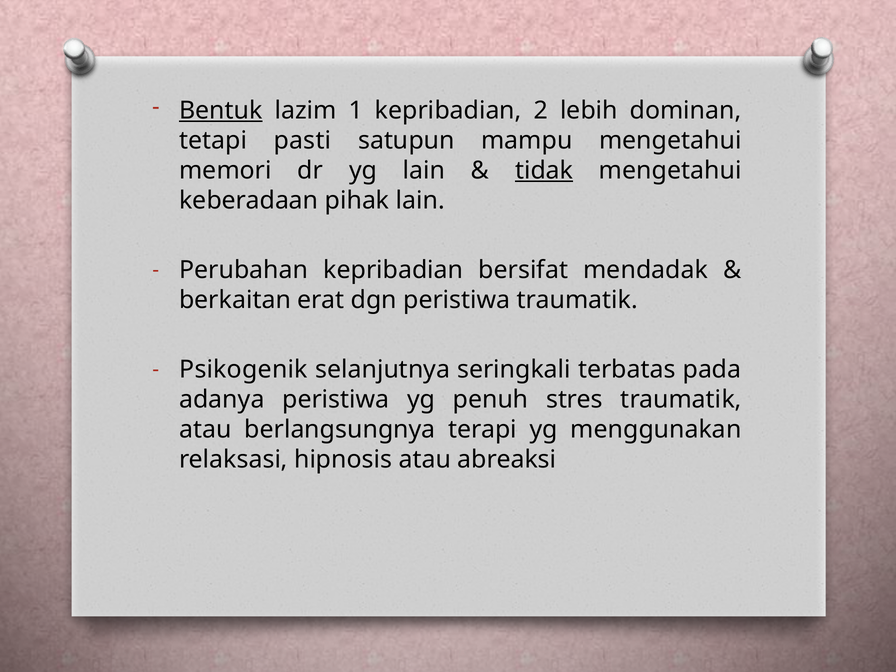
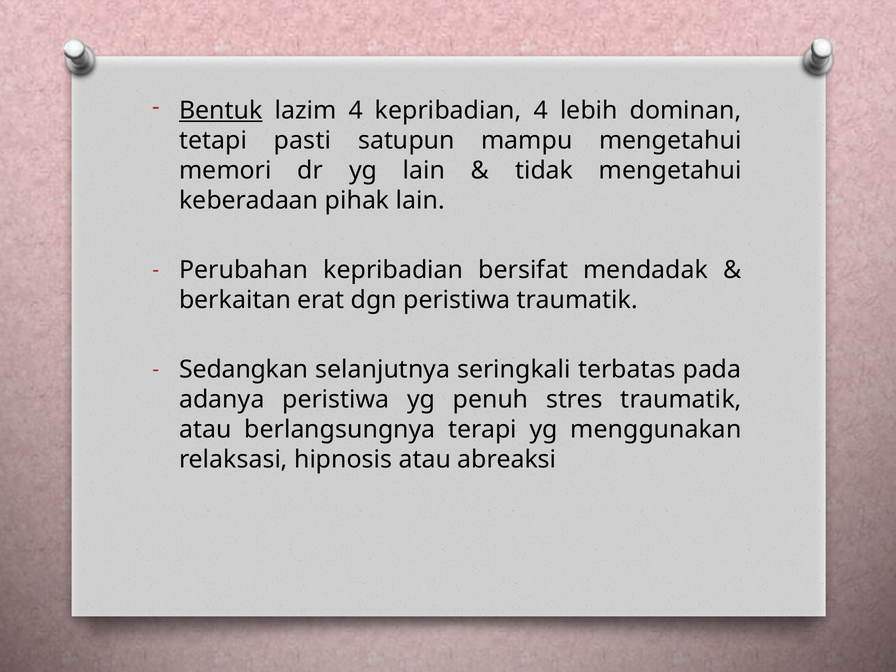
lazim 1: 1 -> 4 (356, 111)
kepribadian 2: 2 -> 4 (541, 111)
tidak underline: present -> none (544, 171)
Psikogenik: Psikogenik -> Sedangkan (244, 370)
